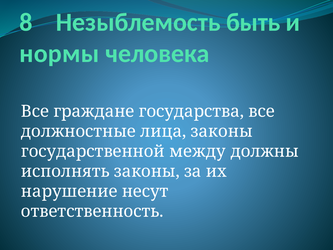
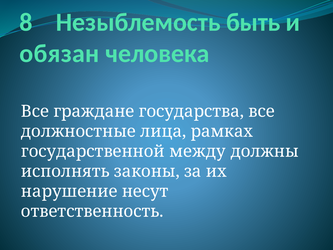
нормы: нормы -> обязан (59, 53)
лица законы: законы -> рамках (222, 131)
